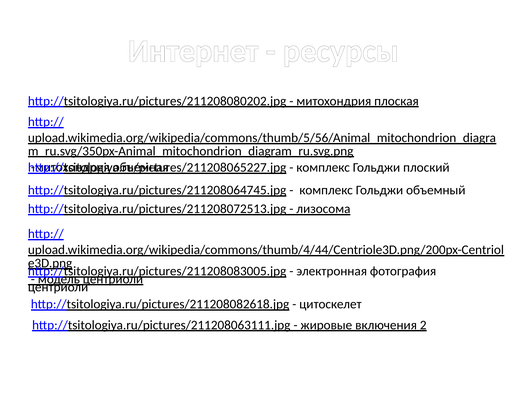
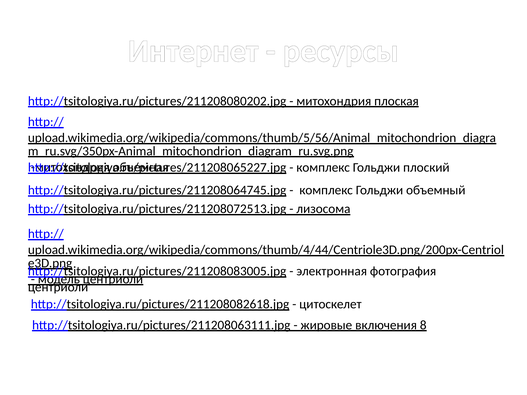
2: 2 -> 8 (423, 325)
